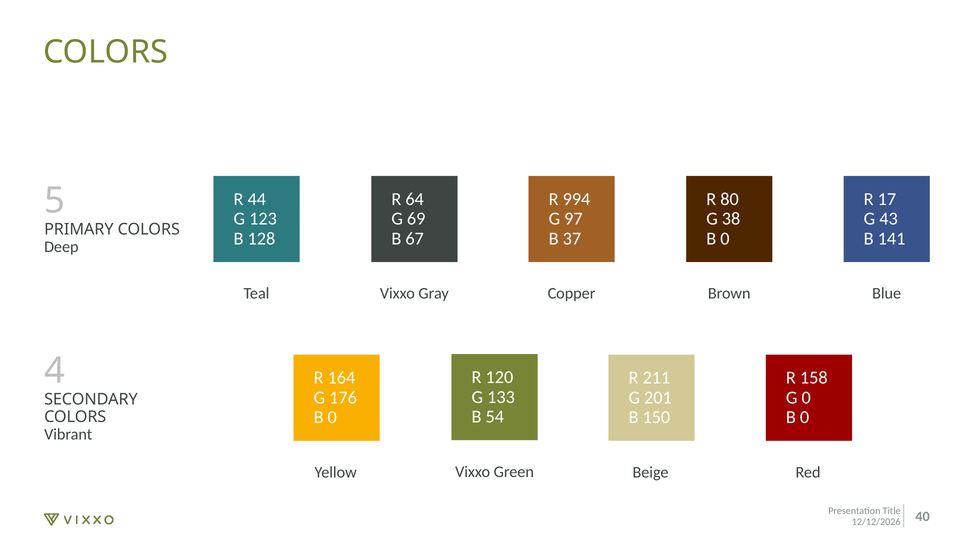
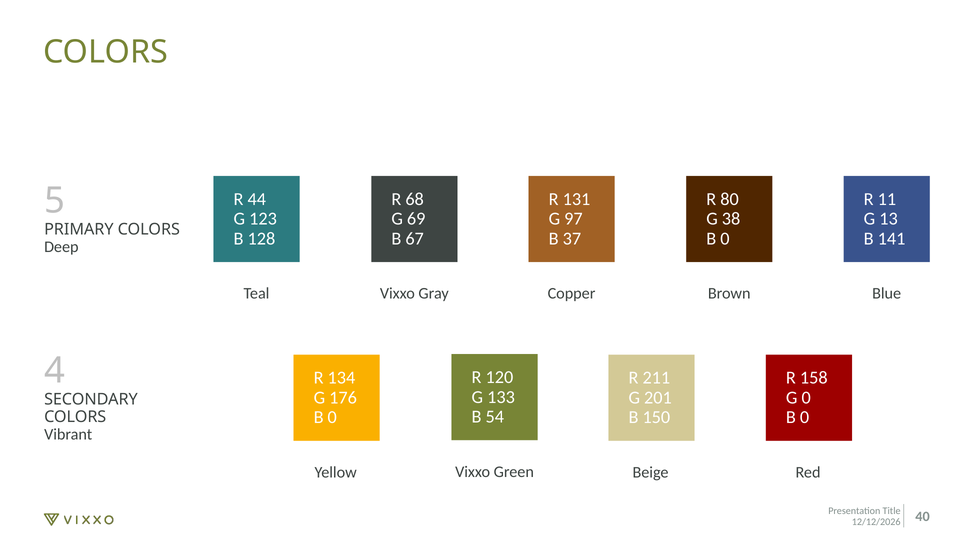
64: 64 -> 68 (415, 199)
994: 994 -> 131 (577, 199)
17: 17 -> 11 (887, 199)
43: 43 -> 13 (889, 219)
164: 164 -> 134 (341, 378)
